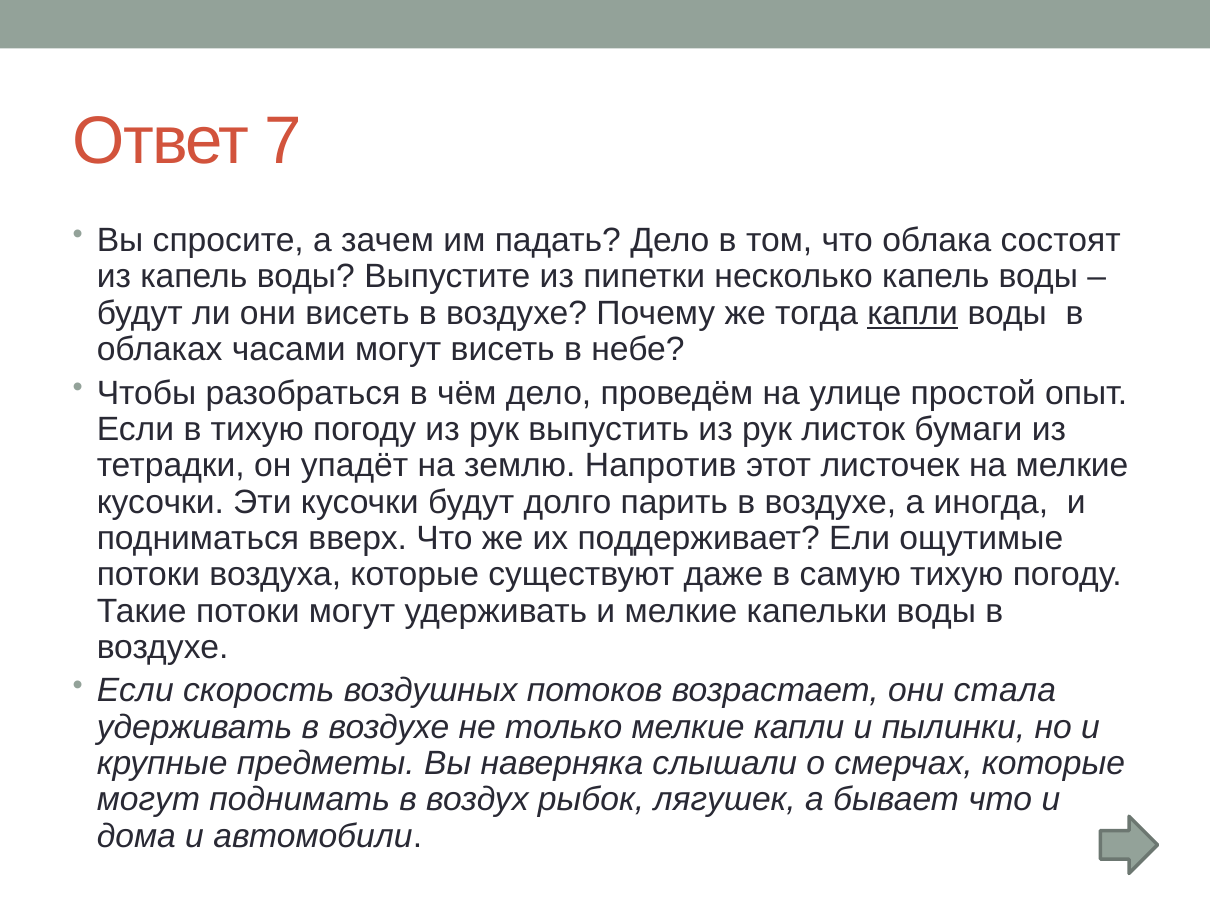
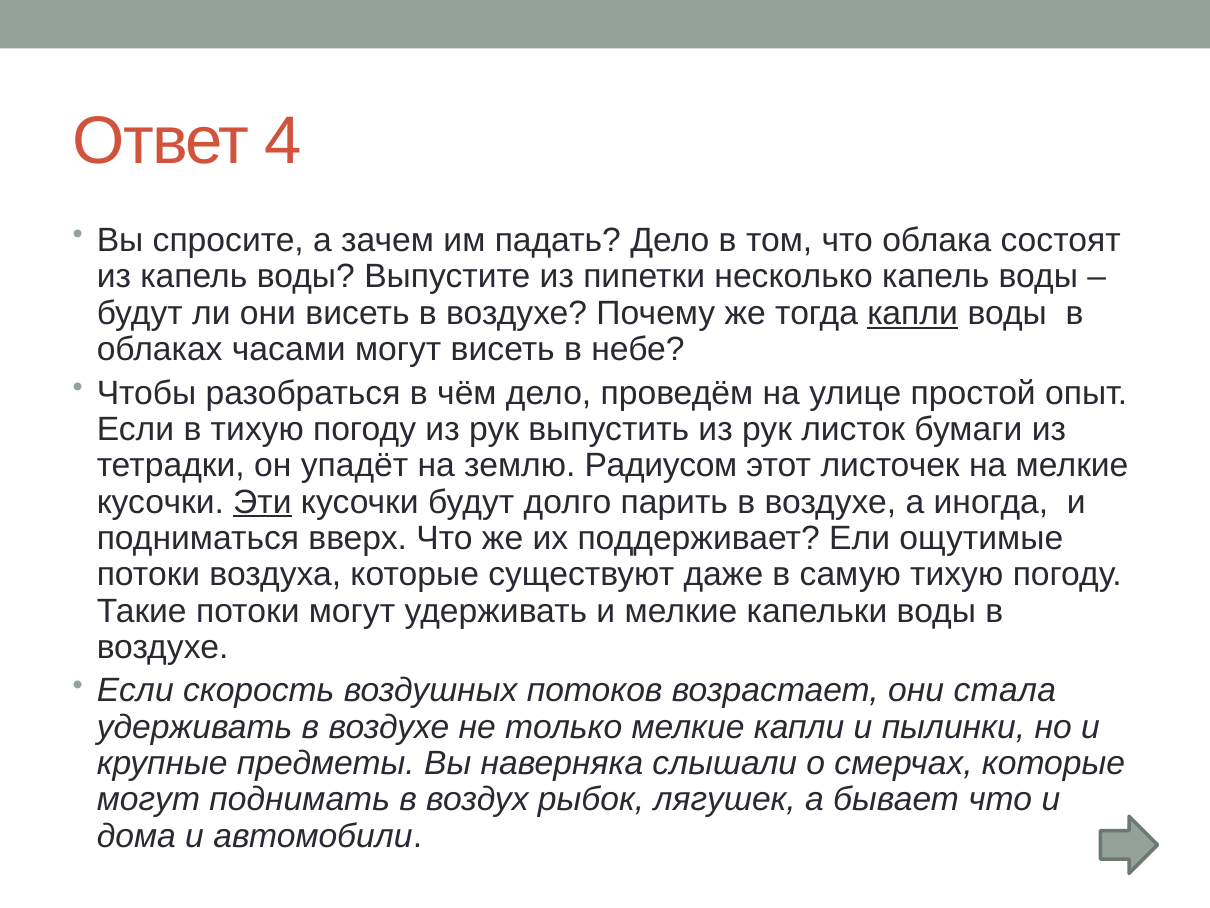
7: 7 -> 4 (284, 141)
Напротив: Напротив -> Радиусом (661, 465)
Эти underline: none -> present (262, 502)
